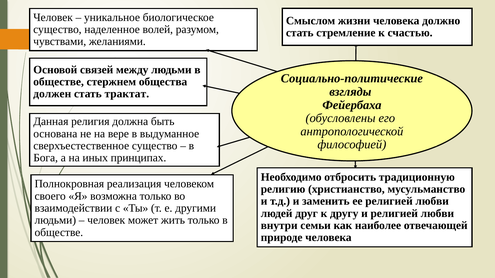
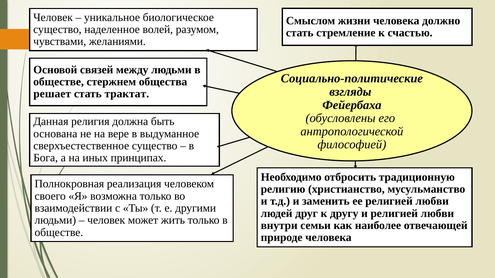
должен: должен -> решает (52, 94)
